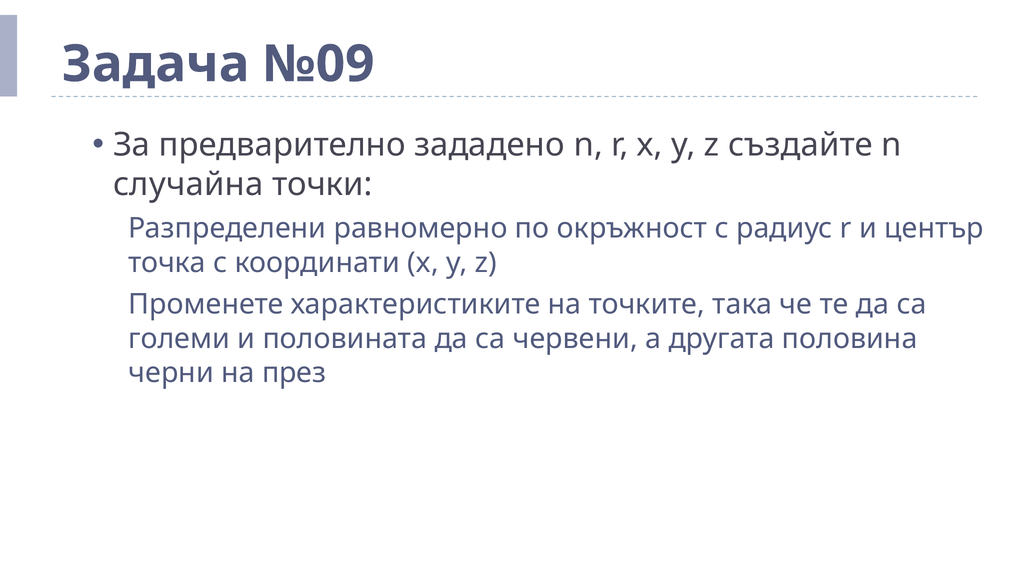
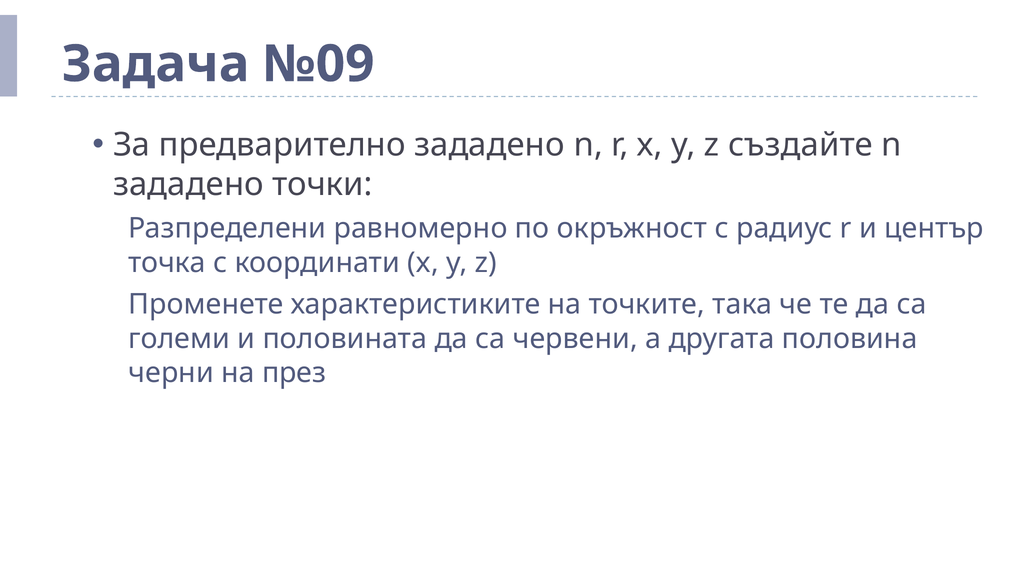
случайна: случайна -> зададено (188, 185)
